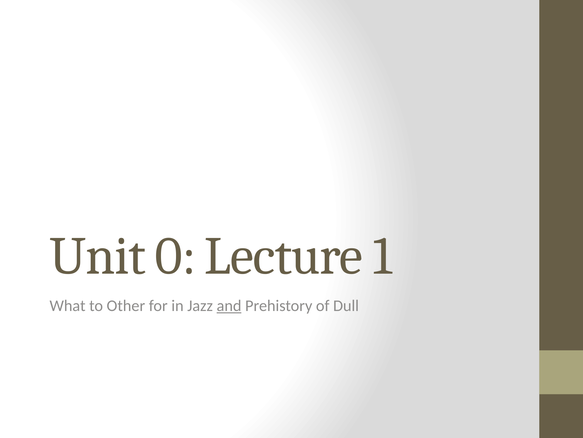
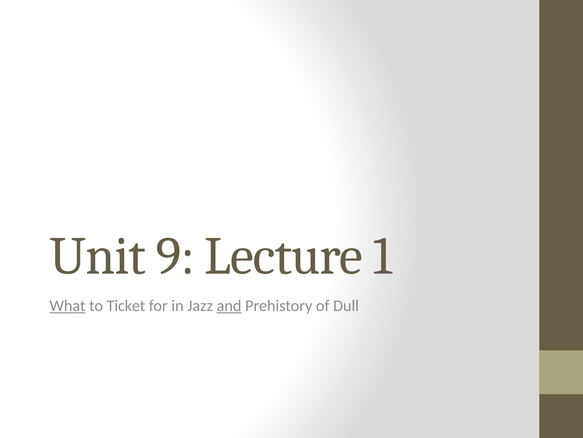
0: 0 -> 9 (175, 256)
What underline: none -> present (68, 305)
Other: Other -> Ticket (126, 305)
